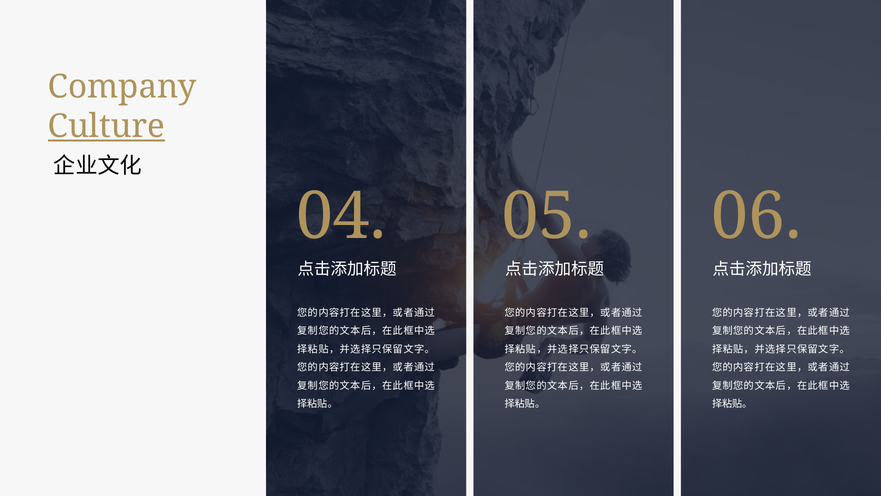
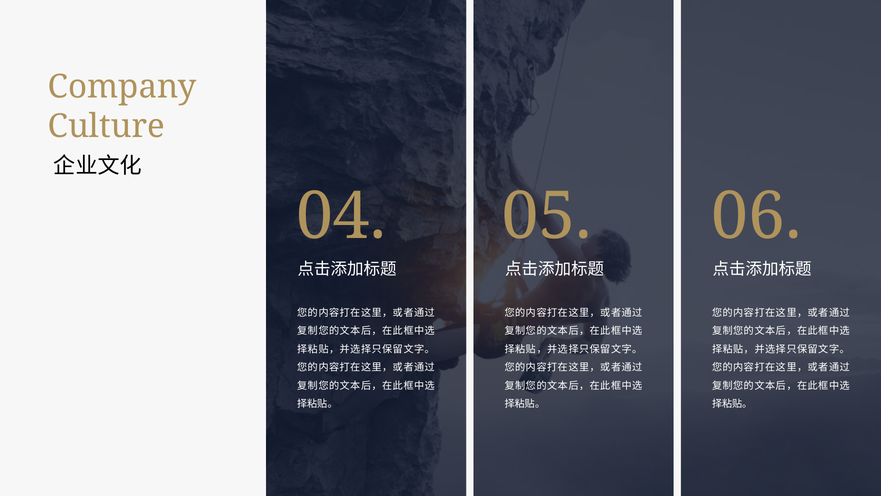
Culture underline: present -> none (106, 126)
